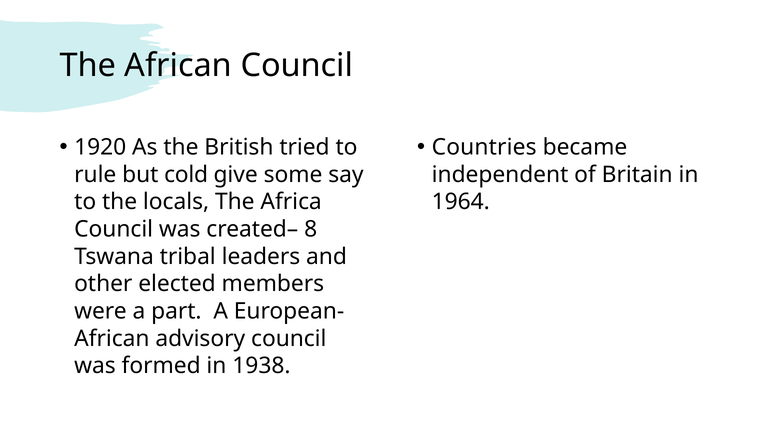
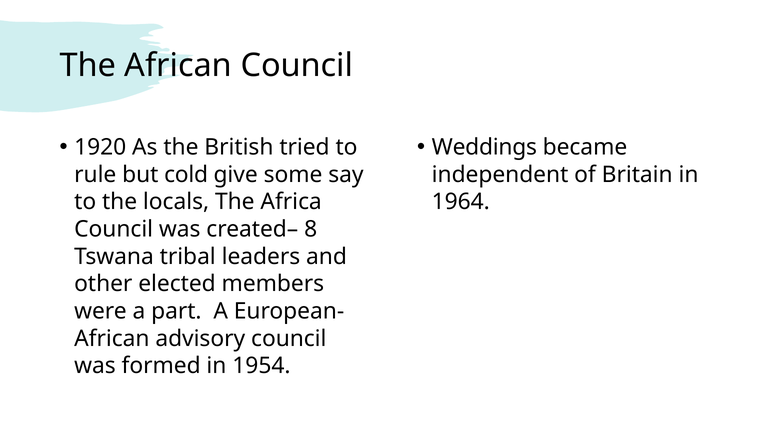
Countries: Countries -> Weddings (484, 147)
1938: 1938 -> 1954 (261, 365)
